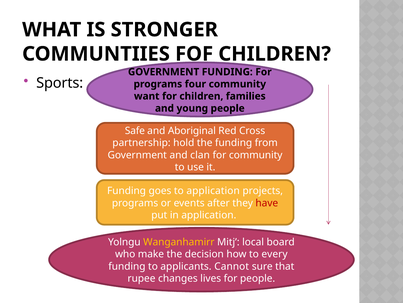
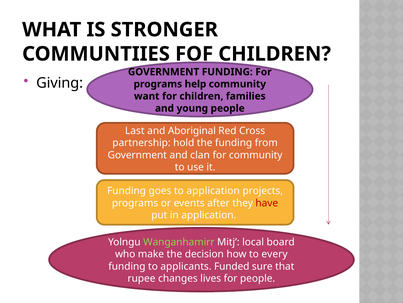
Sports: Sports -> Giving (60, 83)
four: four -> help (195, 84)
Safe: Safe -> Last (135, 130)
Wanganhamirr colour: yellow -> light green (179, 242)
Cannot: Cannot -> Funded (232, 266)
